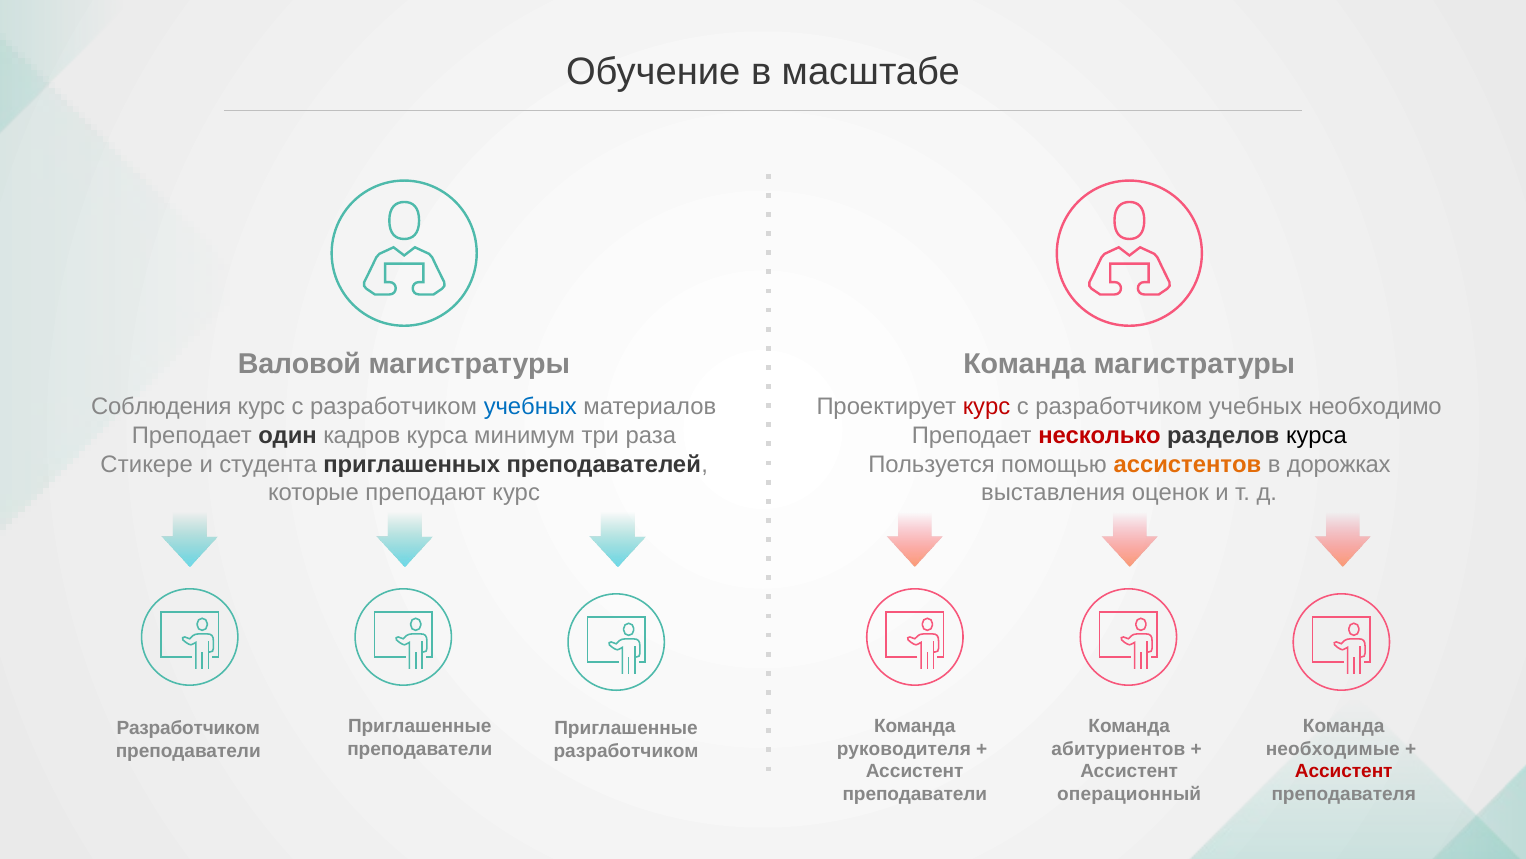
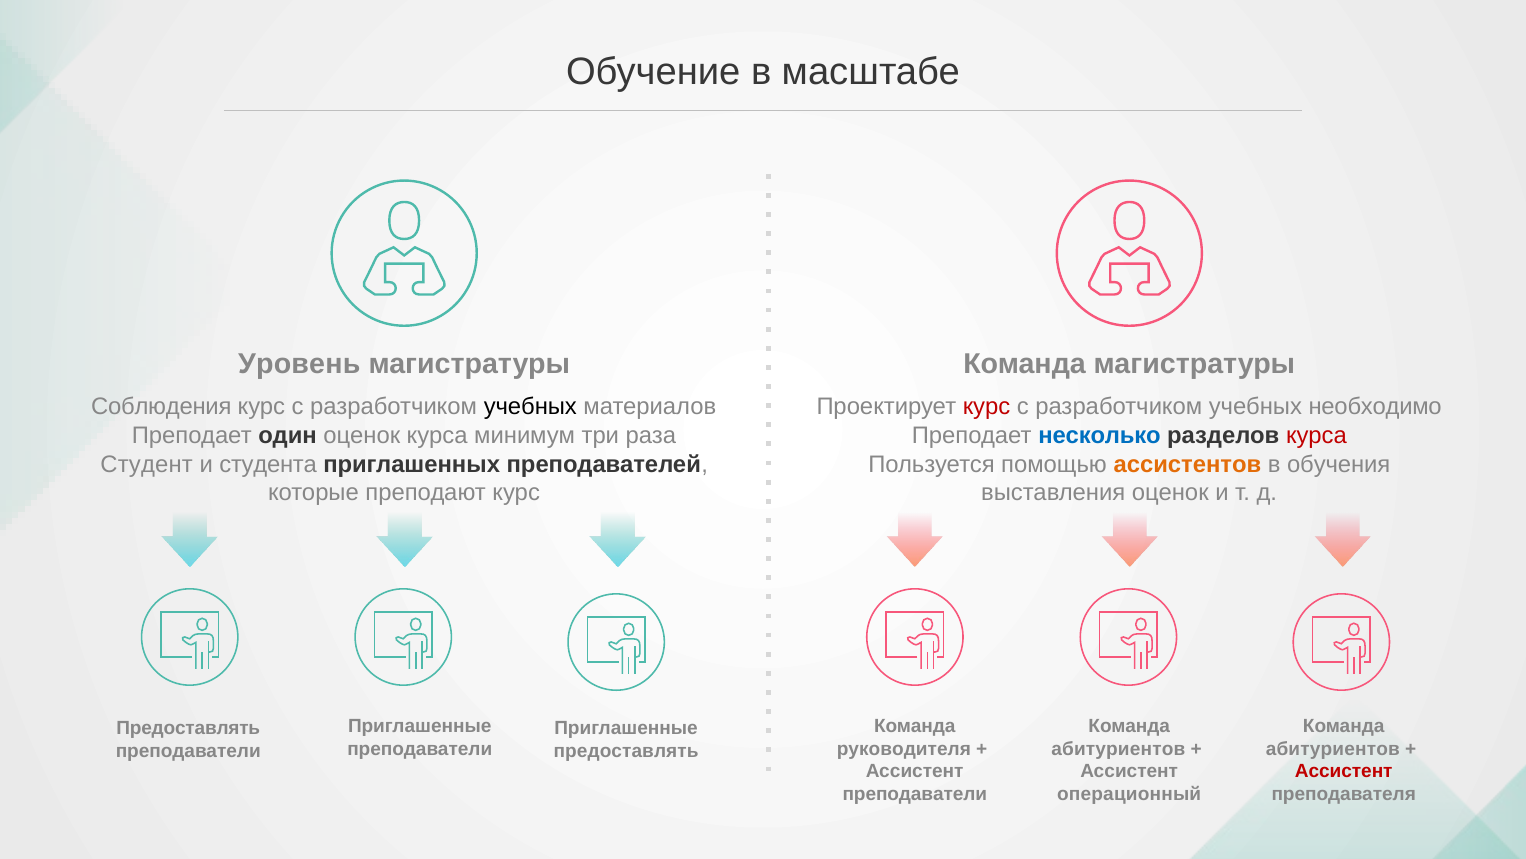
Валовой: Валовой -> Уровень (299, 364)
учебных colour: blue -> black (530, 407)
один кадров: кадров -> оценок (362, 435)
несколько colour: red -> blue (1099, 435)
курса colour: black -> red (1317, 435)
Стикере: Стикере -> Студент (147, 464)
дорожках: дорожках -> обучения (1339, 464)
Разработчиком: Разработчиком -> Предоставлять (188, 727)
необходимые: необходимые -> абитуриентов (1333, 748)
разработчиком: разработчиком -> предоставлять (626, 750)
